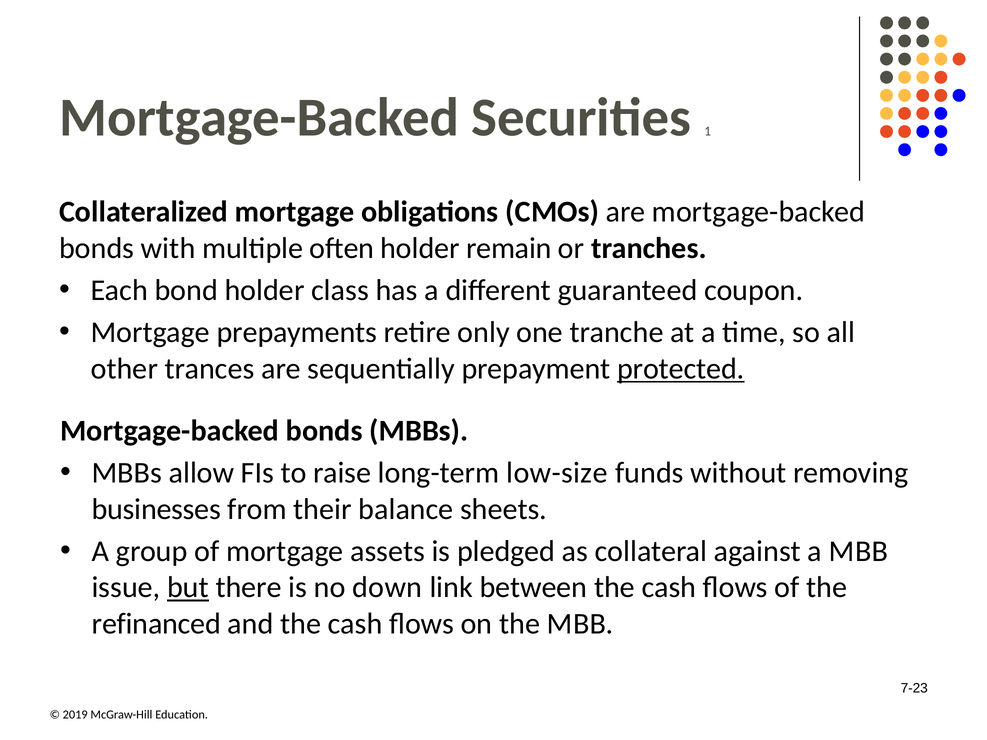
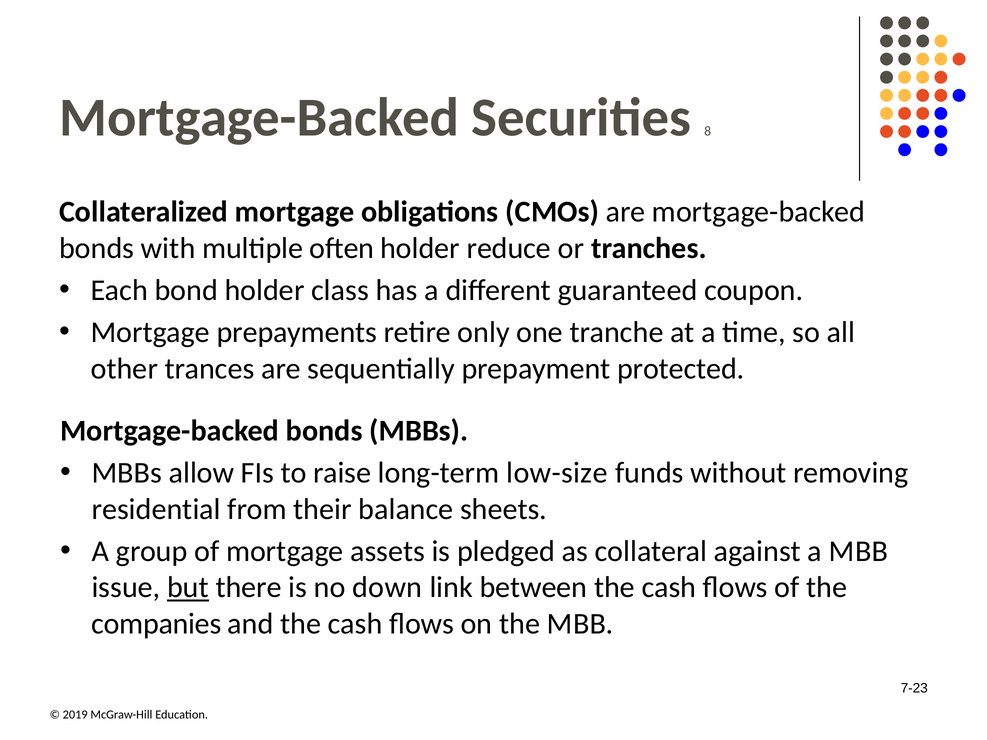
1: 1 -> 8 (708, 131)
remain: remain -> reduce (509, 248)
protected underline: present -> none (681, 369)
businesses: businesses -> residential (156, 509)
refinanced: refinanced -> companies (156, 624)
